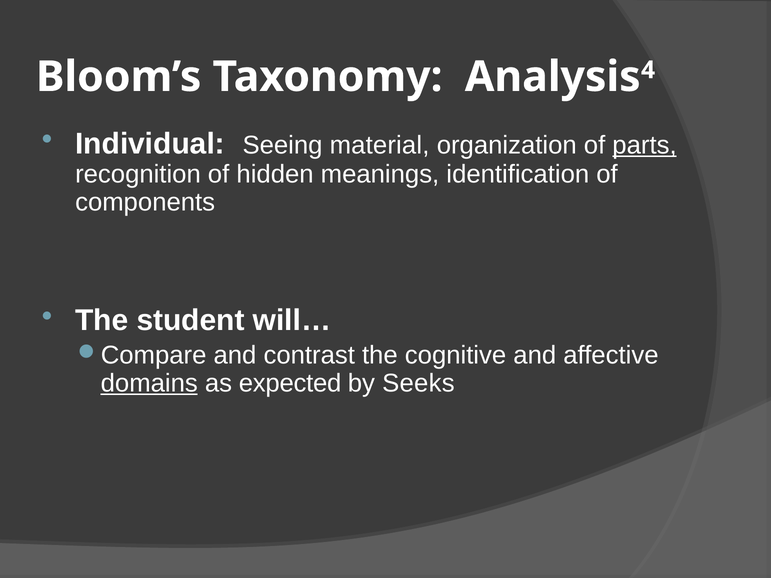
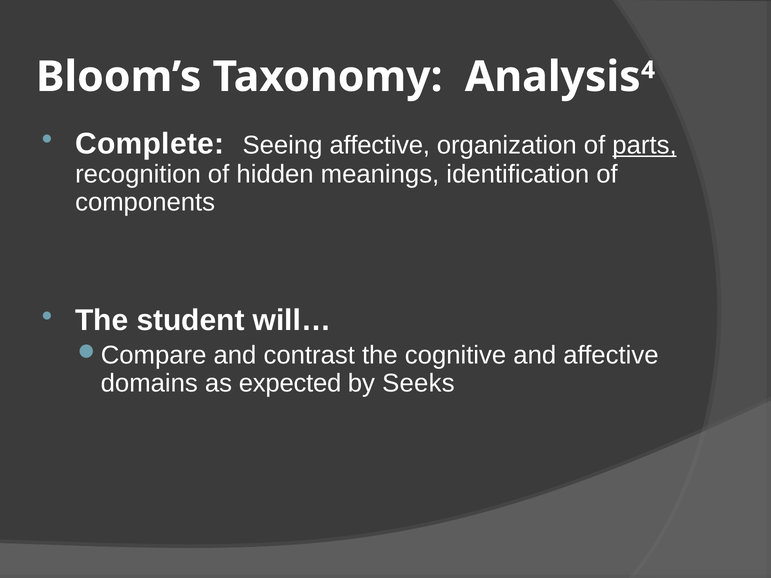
Individual: Individual -> Complete (150, 144)
Seeing material: material -> affective (380, 145)
domains underline: present -> none (149, 383)
